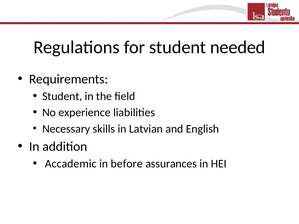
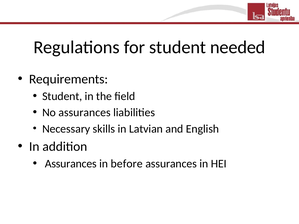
No experience: experience -> assurances (85, 113)
Accademic: Accademic -> Assurances (71, 164)
